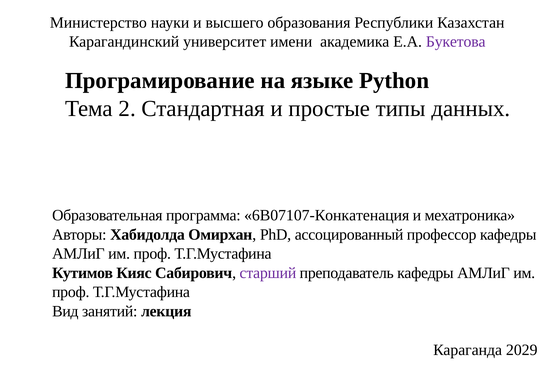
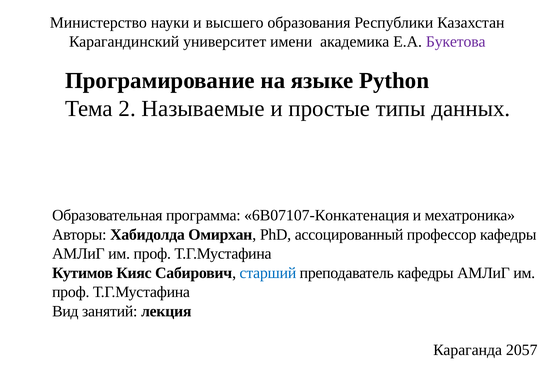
Стандартная: Стандартная -> Называемые (203, 109)
старший colour: purple -> blue (268, 273)
2029: 2029 -> 2057 (522, 350)
